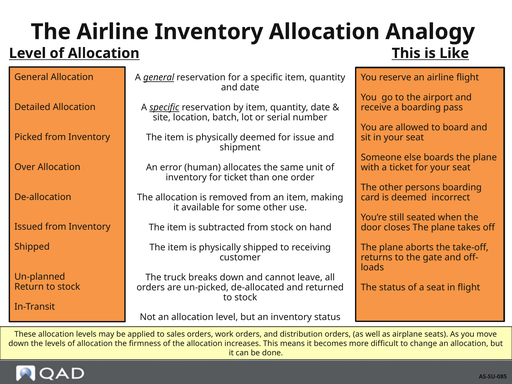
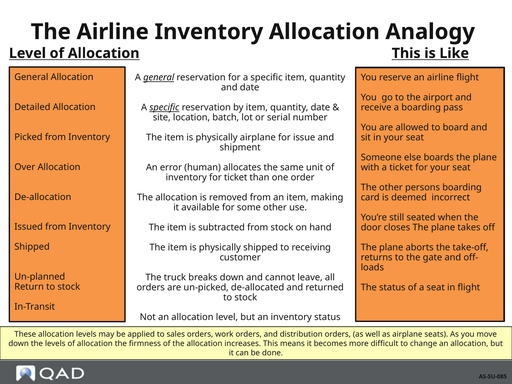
physically deemed: deemed -> airplane (258, 137)
